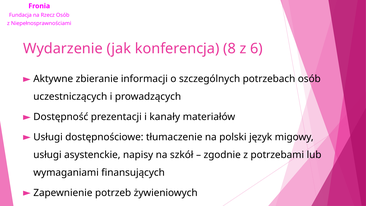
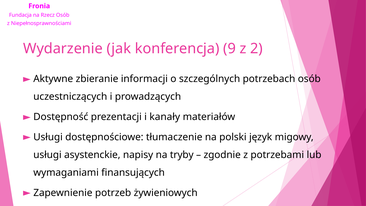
8: 8 -> 9 (230, 48)
6: 6 -> 2 (257, 48)
szkół: szkół -> tryby (182, 155)
